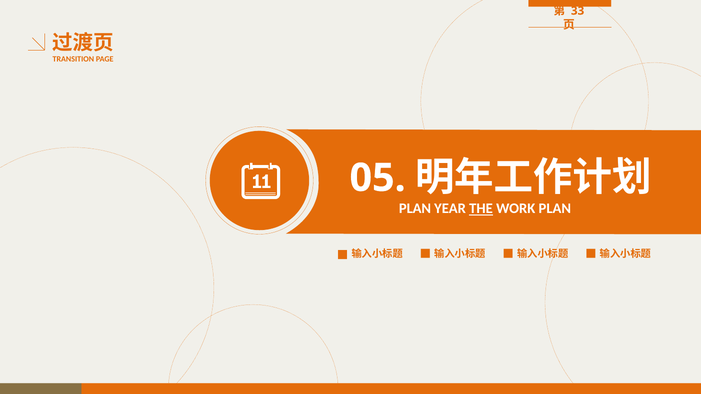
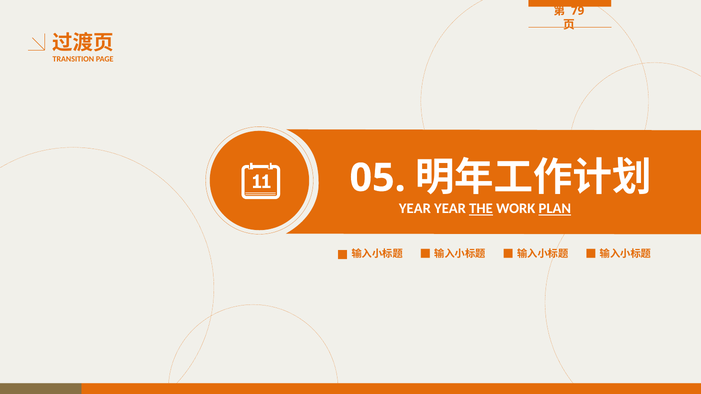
33: 33 -> 79 (578, 11)
PLAN: PLAN -> YEAR (415, 209)
PLAN underline: none -> present (555, 209)
